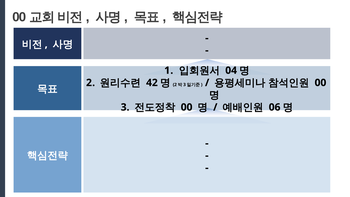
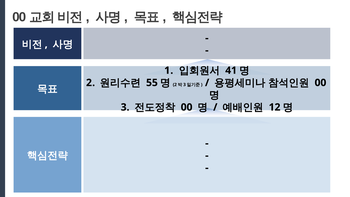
04: 04 -> 41 (231, 70)
42: 42 -> 55 (152, 83)
06: 06 -> 12 (275, 107)
